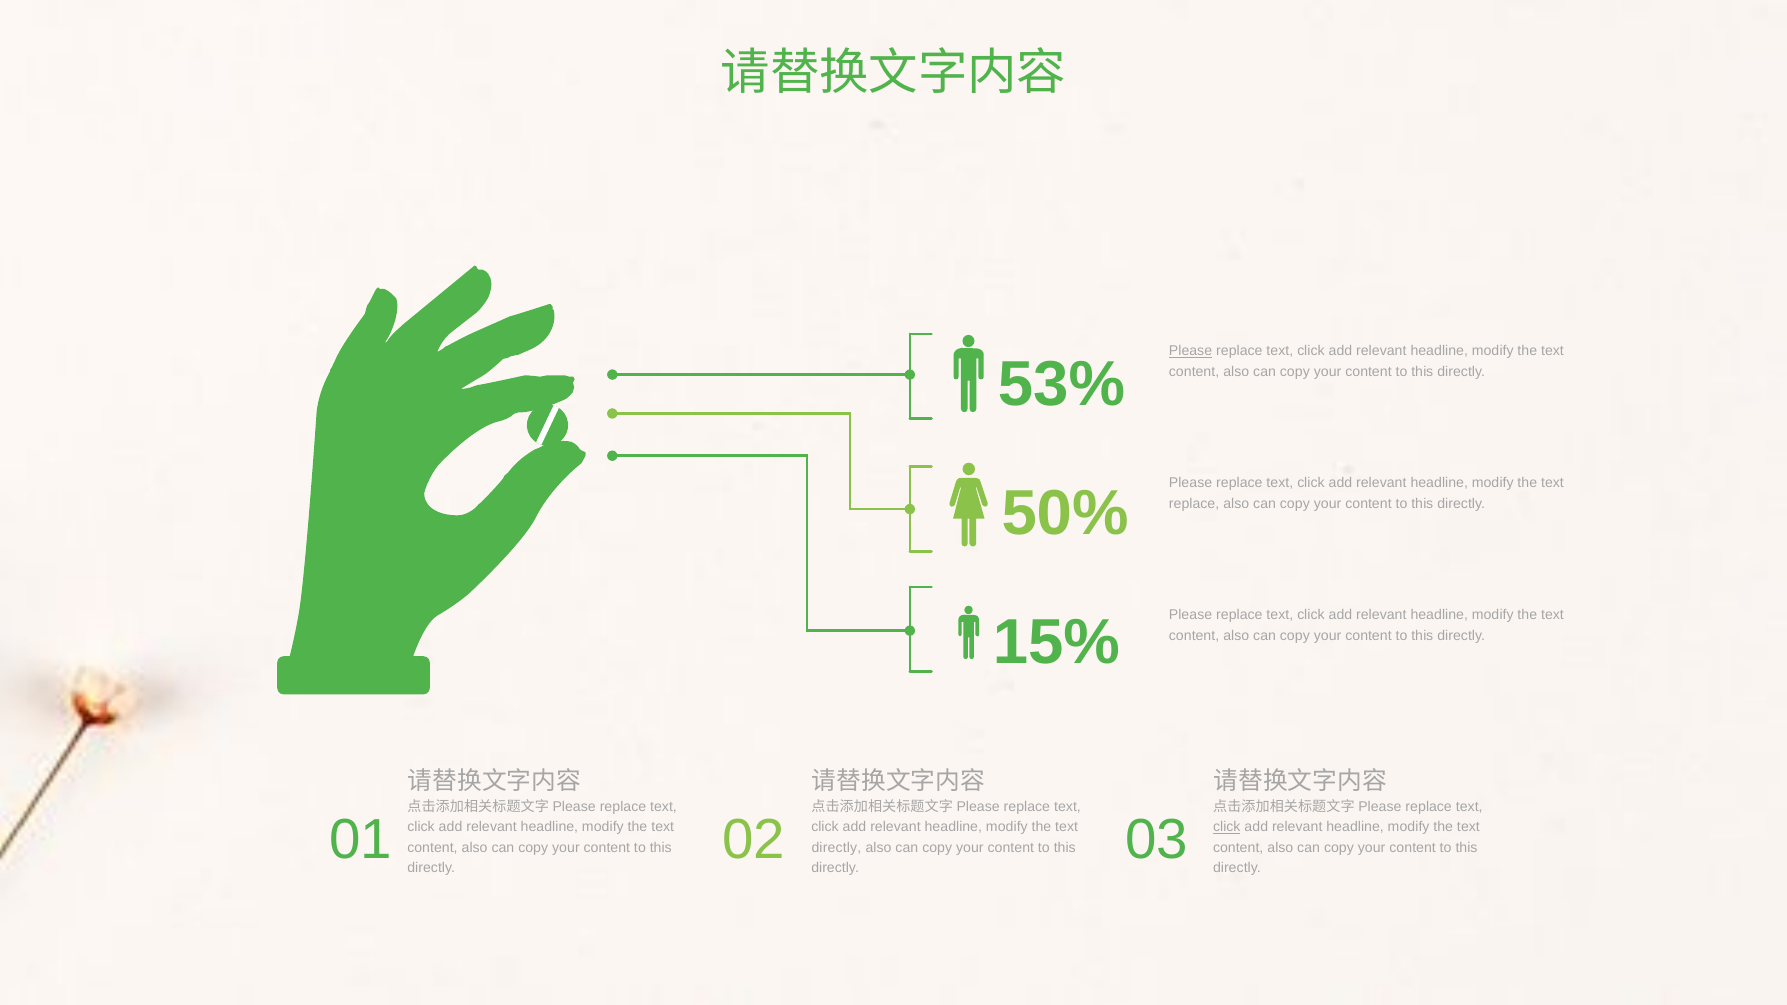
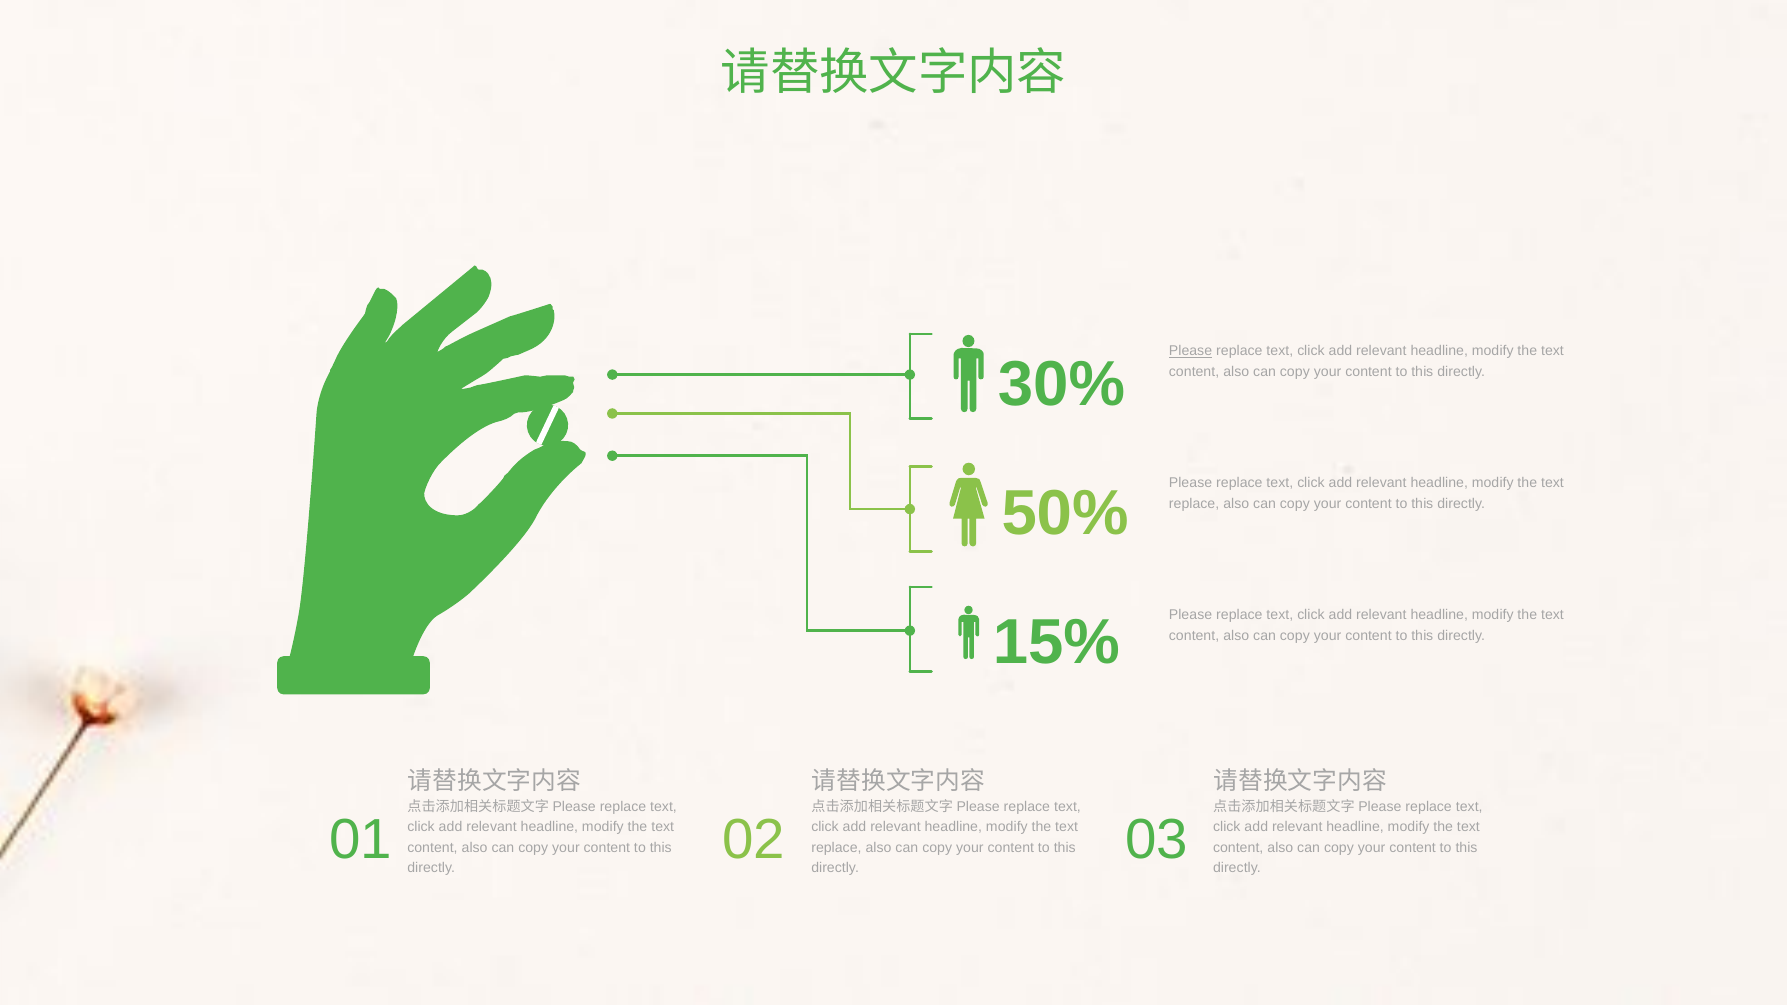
53%: 53% -> 30% (1061, 384)
click underline: present -> none (1227, 827)
directly: directly -> replace (836, 847)
